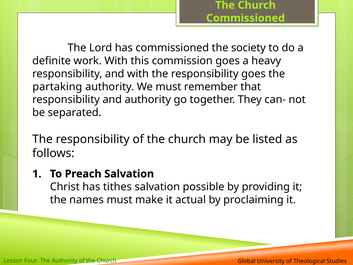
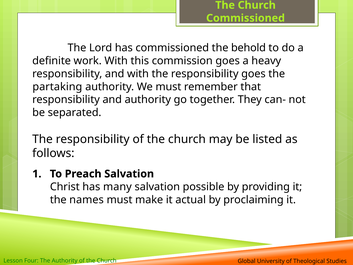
society: society -> behold (248, 48)
tithes: tithes -> many (117, 187)
